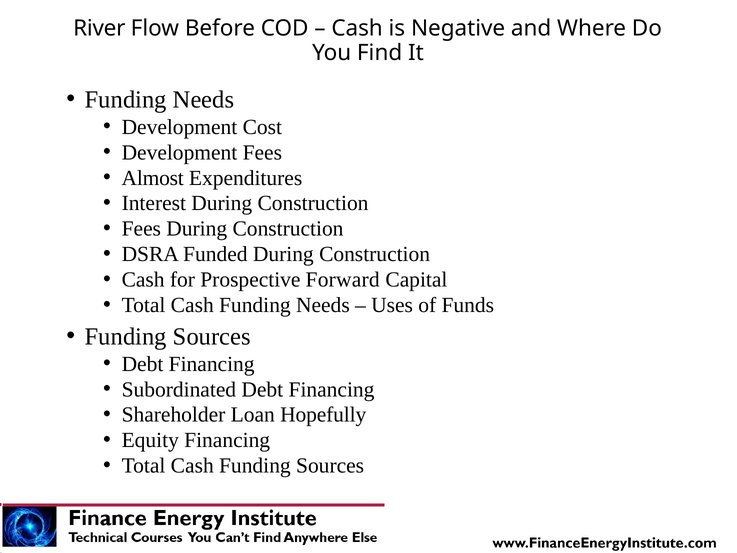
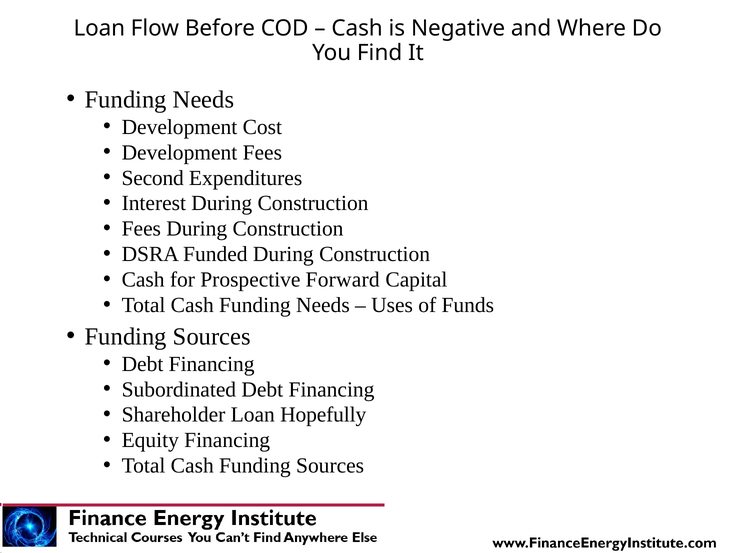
River: River -> Loan (99, 28)
Almost: Almost -> Second (153, 178)
